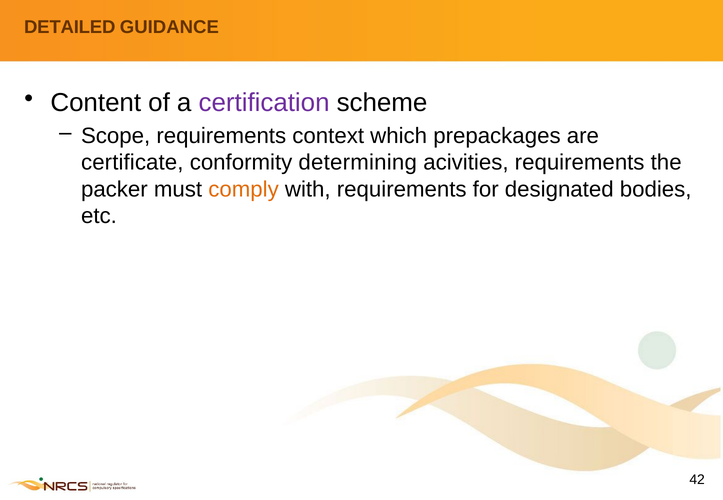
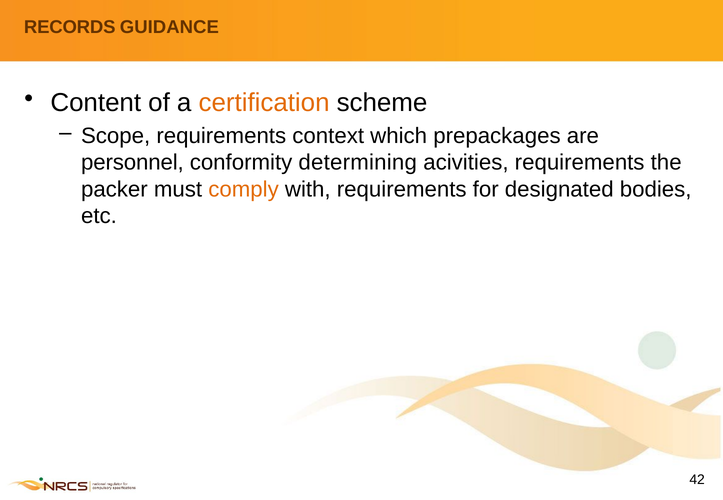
DETAILED: DETAILED -> RECORDS (70, 27)
certification colour: purple -> orange (264, 103)
certificate: certificate -> personnel (132, 163)
